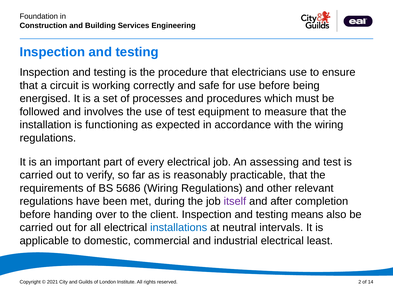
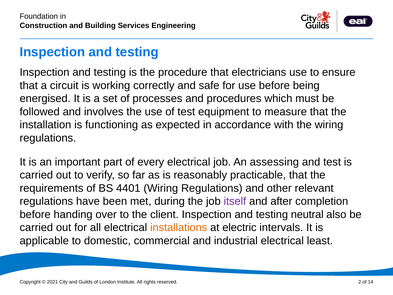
5686: 5686 -> 4401 (128, 188)
means: means -> neutral (307, 214)
installations colour: blue -> orange (179, 227)
neutral: neutral -> electric (239, 227)
